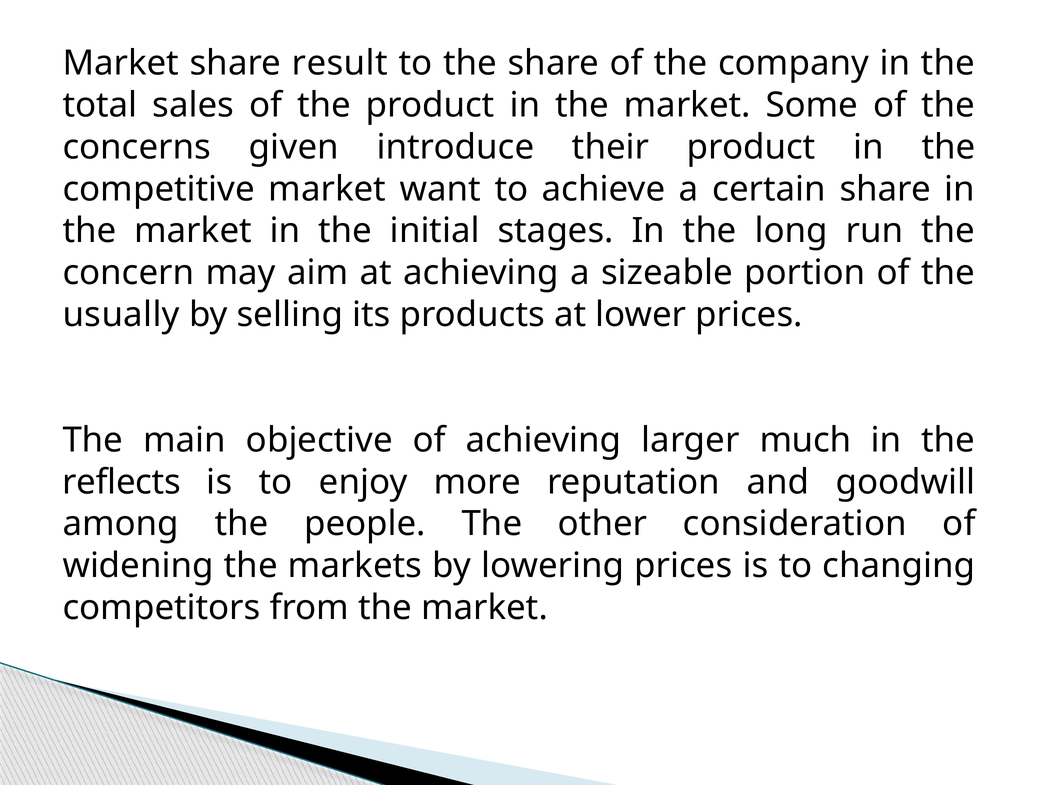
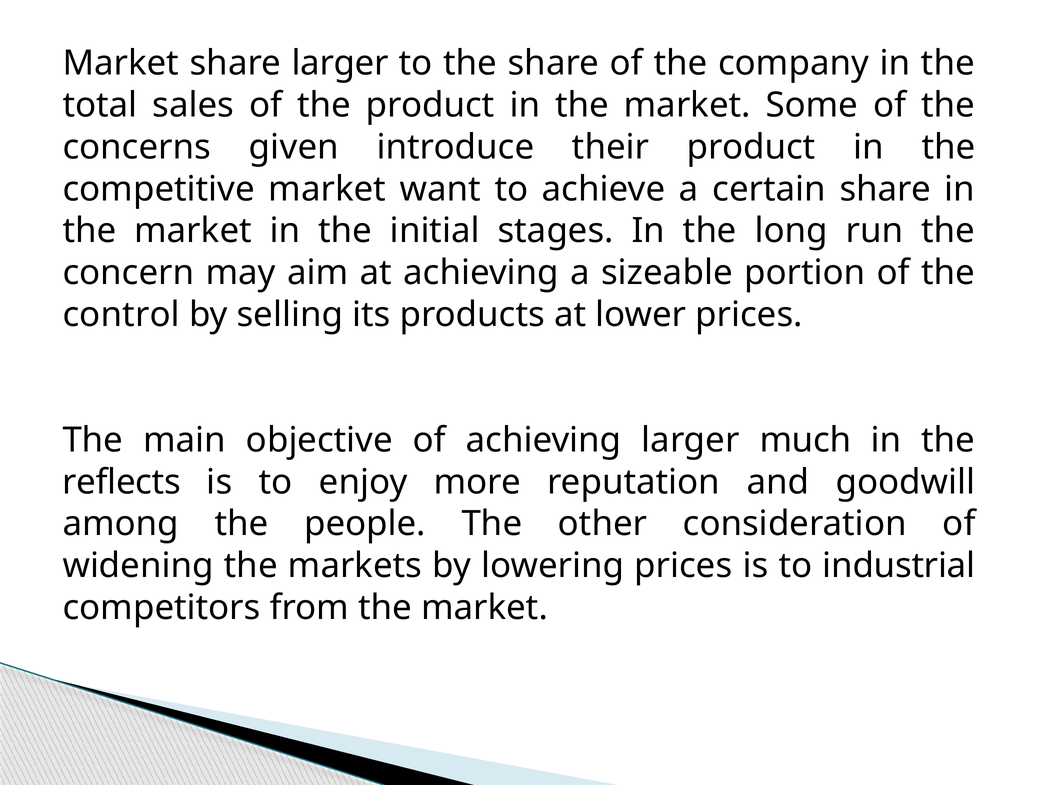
share result: result -> larger (340, 63)
usually: usually -> control (121, 315)
changing: changing -> industrial (899, 566)
